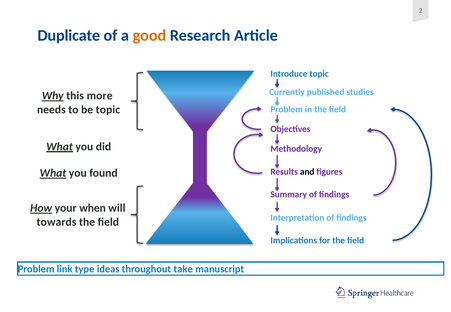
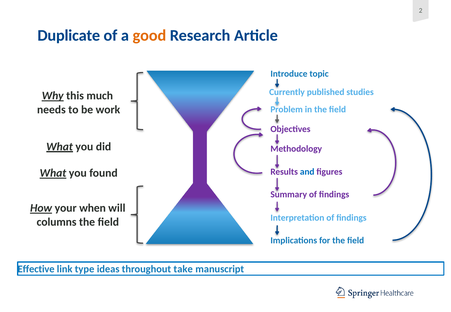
more: more -> much (100, 96)
be topic: topic -> work (108, 110)
and colour: black -> blue (307, 172)
towards: towards -> columns (57, 222)
Problem: Problem -> Effective (36, 269)
